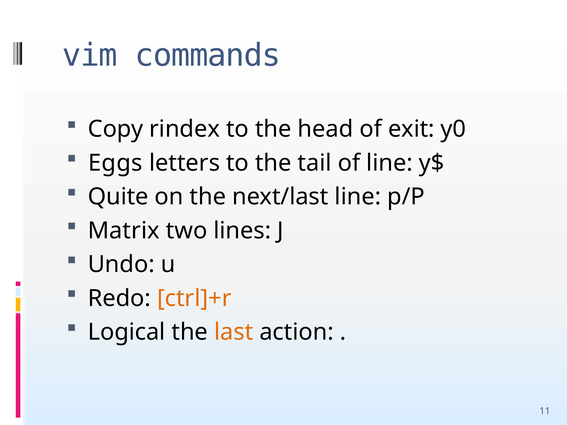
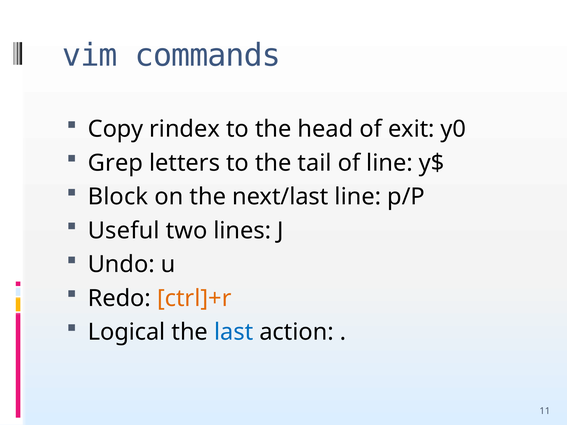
Eggs: Eggs -> Grep (115, 163)
Quite: Quite -> Block (118, 197)
Matrix: Matrix -> Useful (124, 231)
last colour: orange -> blue (234, 332)
